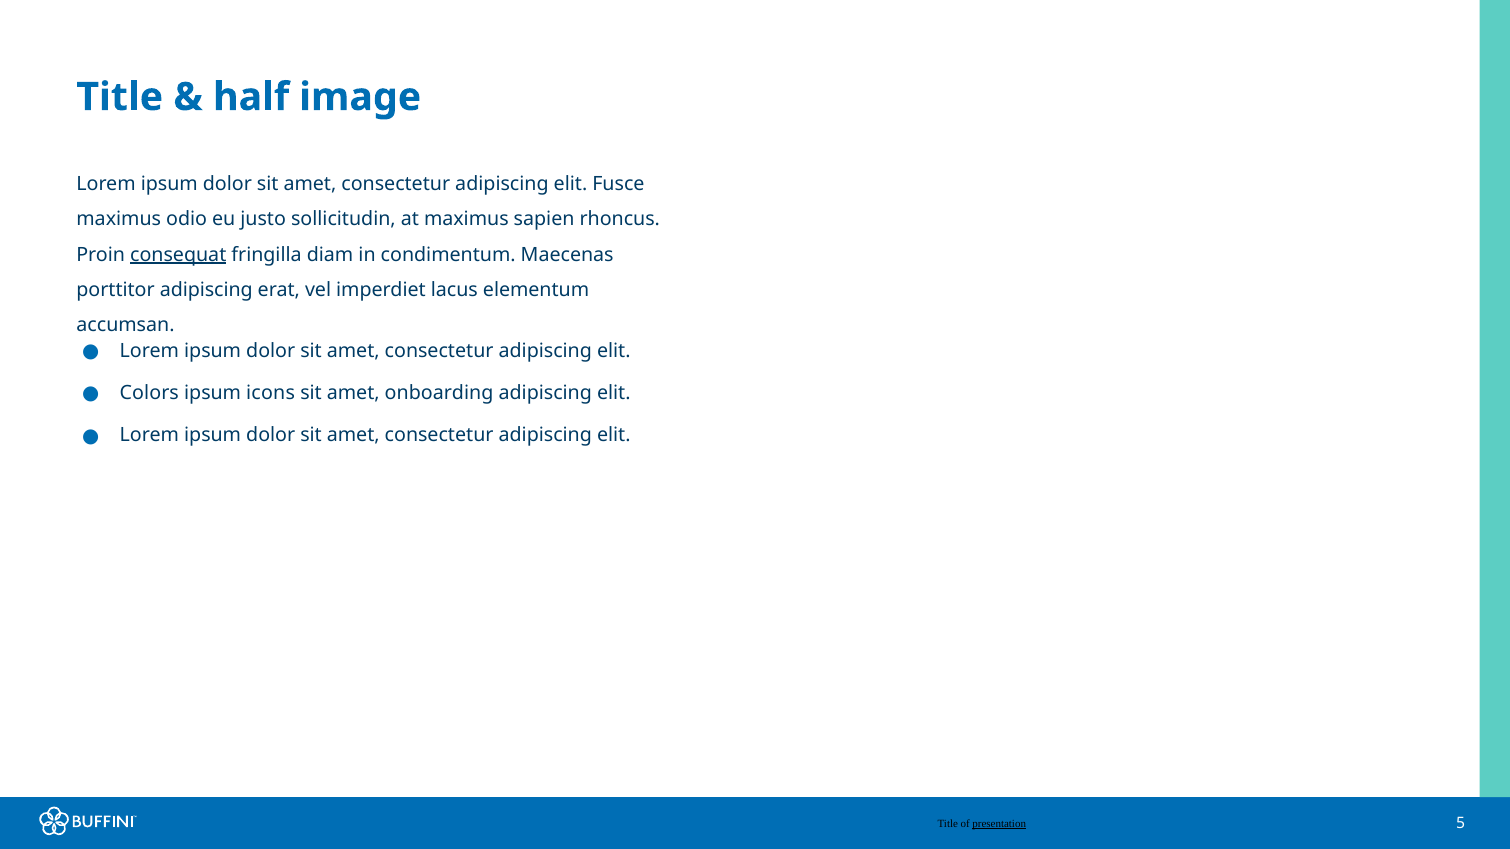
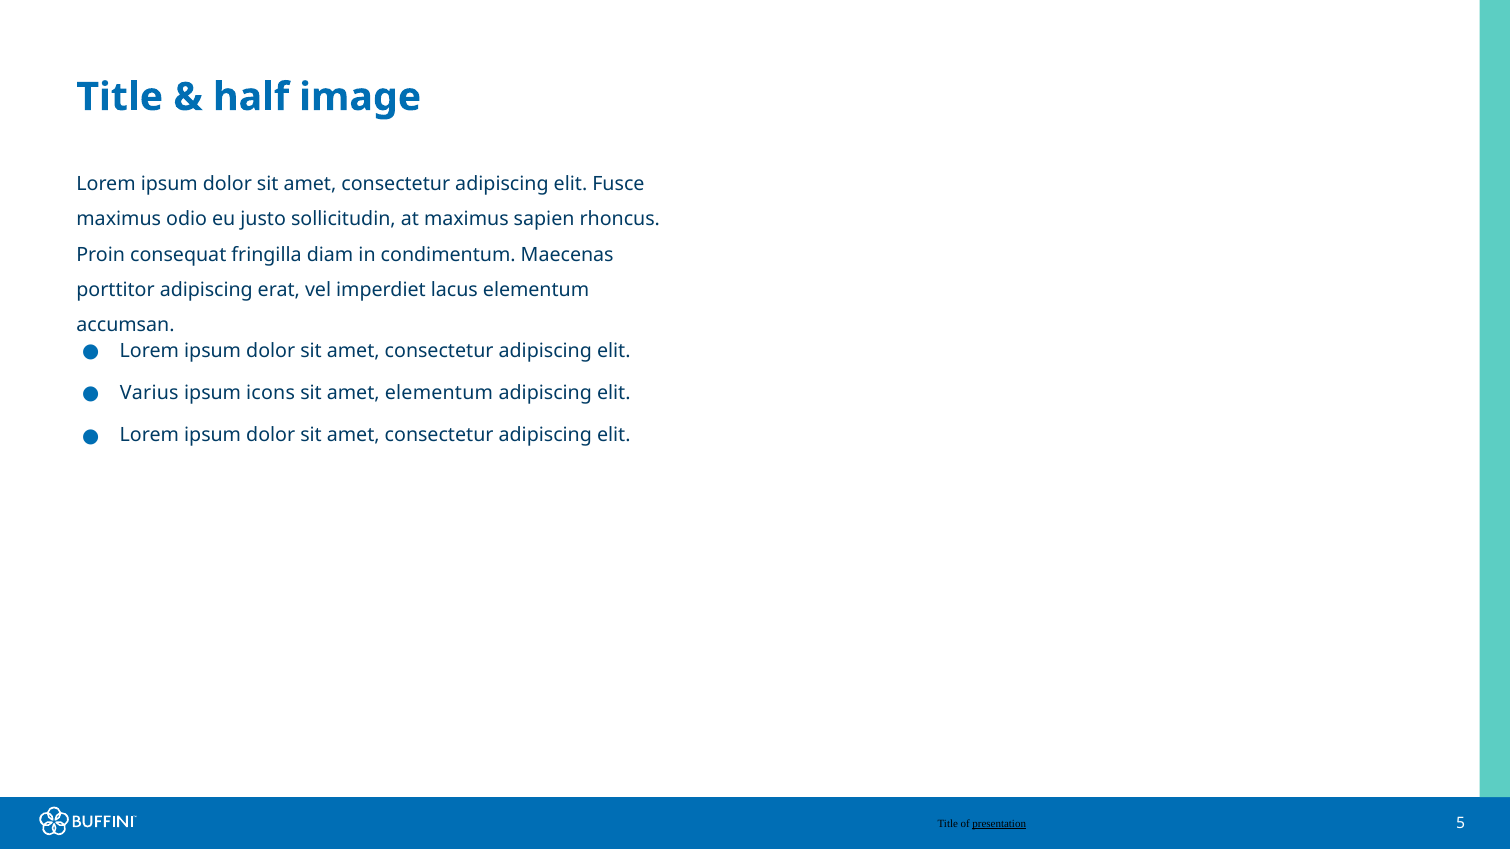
consequat underline: present -> none (178, 255)
Colors: Colors -> Varius (149, 393)
amet onboarding: onboarding -> elementum (439, 393)
